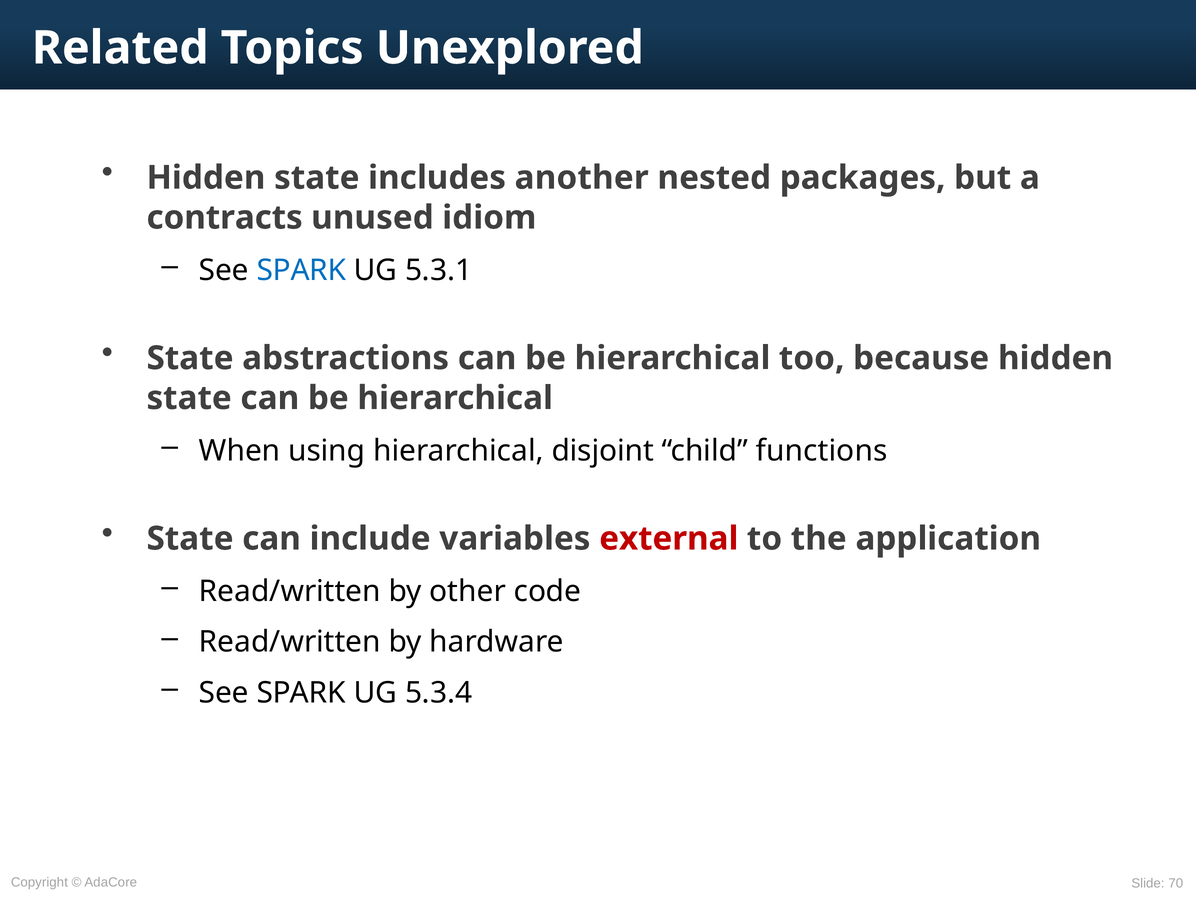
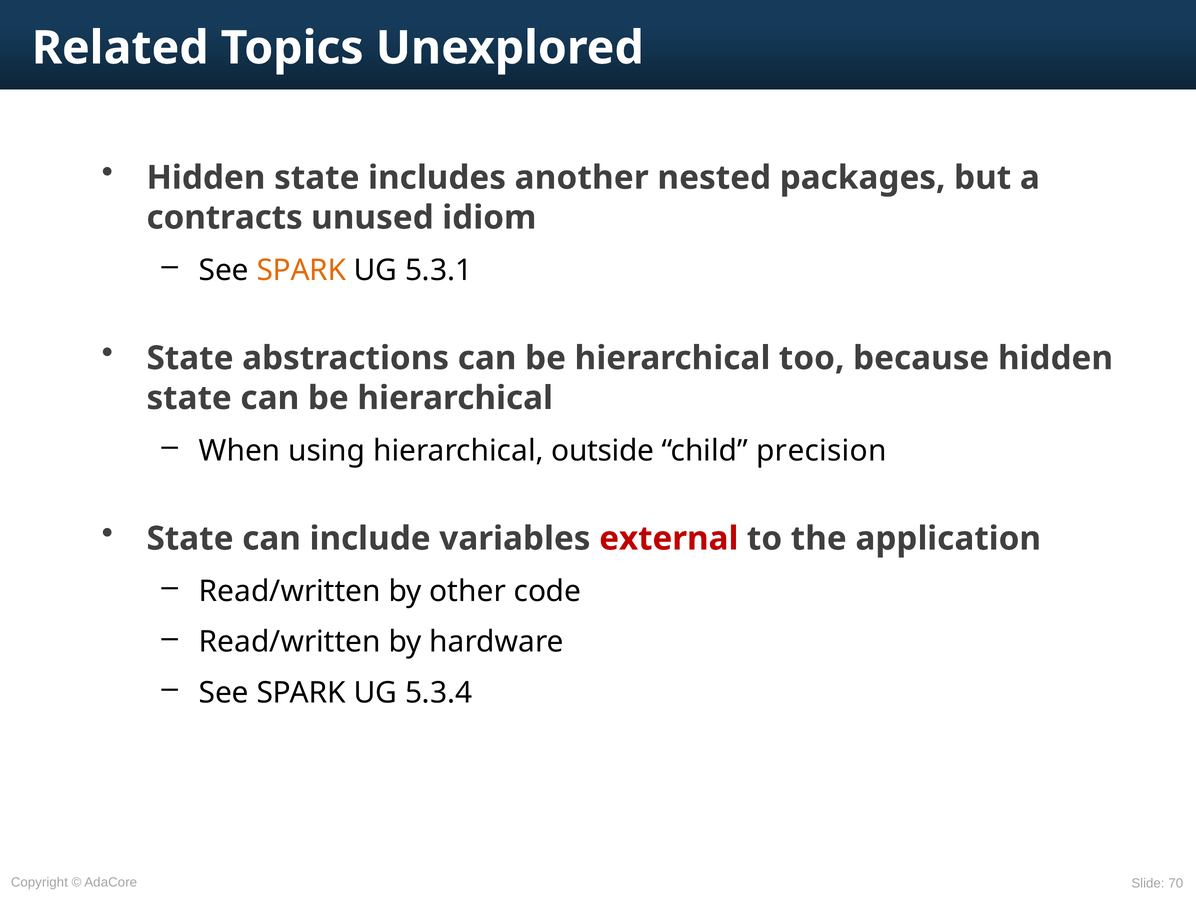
SPARK colour: blue -> orange (301, 270)
disjoint: disjoint -> outside (603, 451)
functions: functions -> precision (821, 451)
